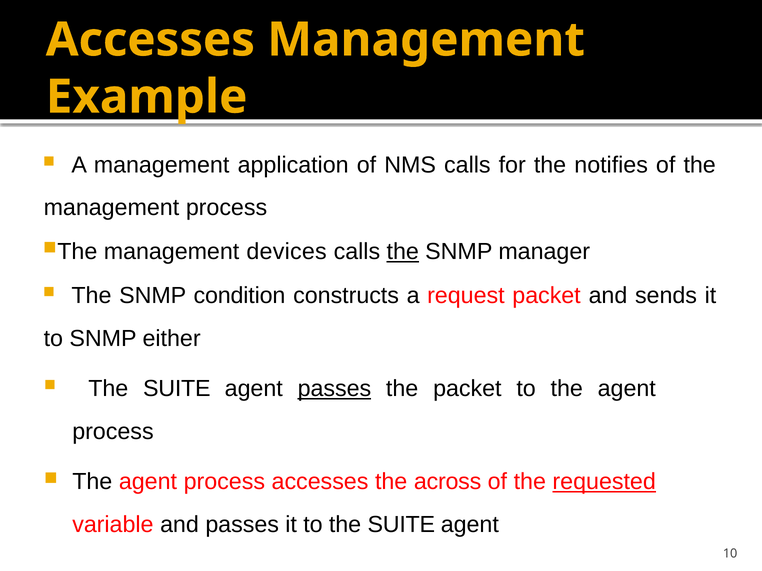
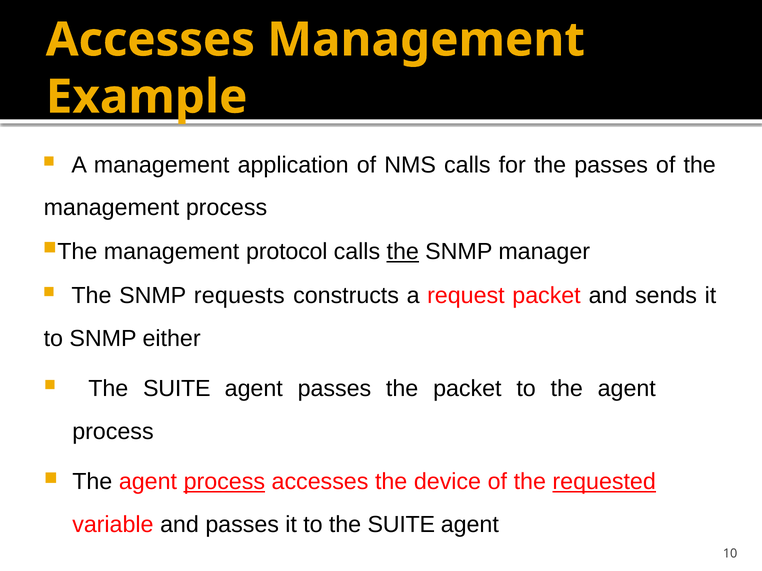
the notifies: notifies -> passes (611, 165)
devices: devices -> protocol (287, 252)
condition: condition -> requests (239, 296)
passes underline: present -> none (334, 389)
process underline: none -> present (224, 482)
across: across -> device (447, 482)
